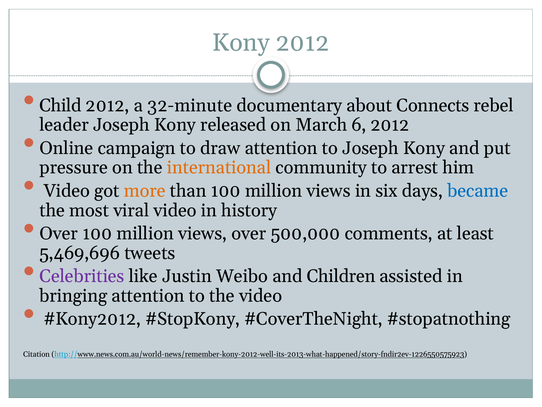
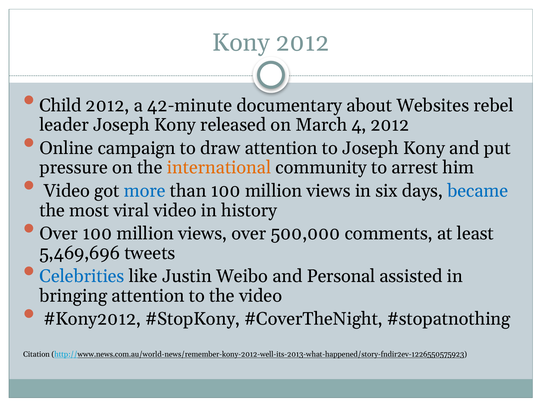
32-minute: 32-minute -> 42-minute (190, 105)
Connects: Connects -> Websites (433, 105)
6: 6 -> 4 (359, 125)
more colour: orange -> blue (145, 191)
Celebrities colour: purple -> blue (82, 276)
Children: Children -> Personal (341, 276)
